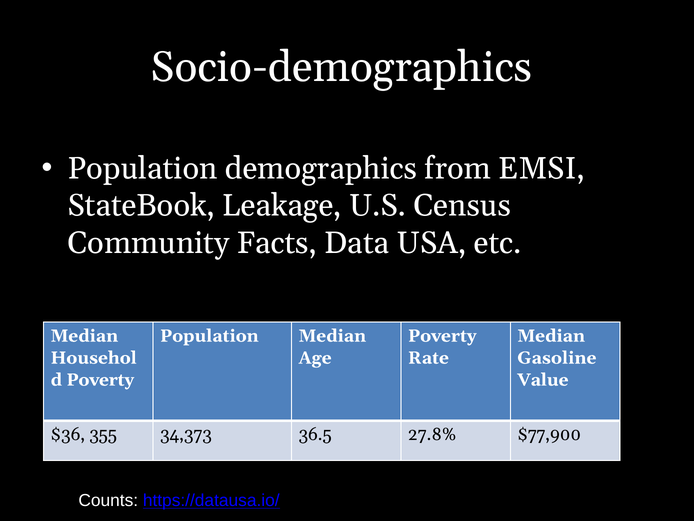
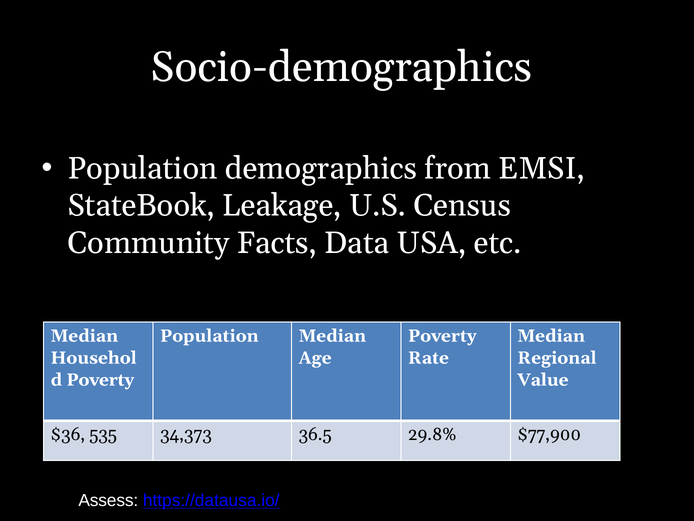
Gasoline: Gasoline -> Regional (557, 358)
355: 355 -> 535 (103, 434)
27.8%: 27.8% -> 29.8% (432, 434)
Counts: Counts -> Assess (108, 500)
